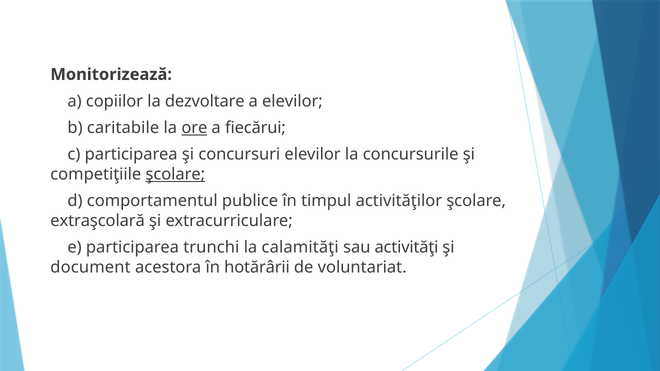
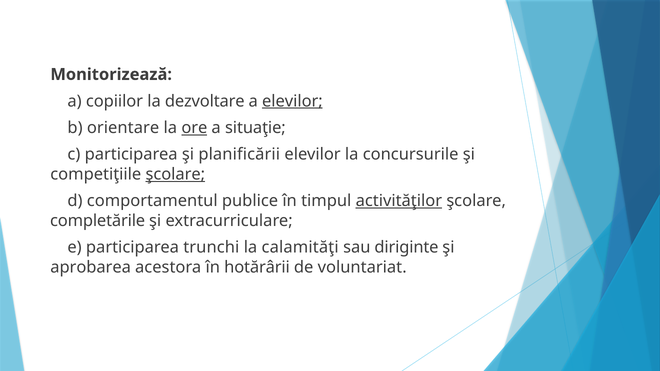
elevilor underline: none -> present (292, 101)
caritabile: caritabile -> orientare (123, 128)
fiecărui: fiecărui -> situaţie (255, 128)
concursuri: concursuri -> planificării (239, 155)
activităţilor underline: none -> present (399, 201)
extraşcolară: extraşcolară -> completările (98, 221)
activităţi: activităţi -> diriginte (407, 247)
document: document -> aprobarea (91, 267)
